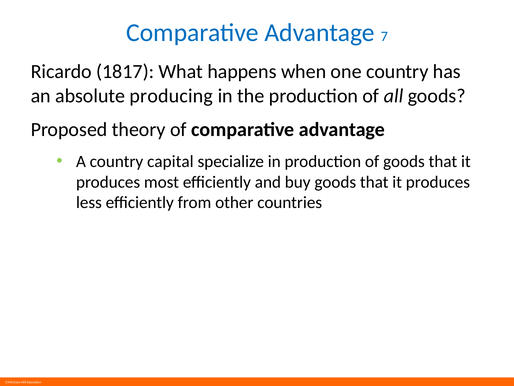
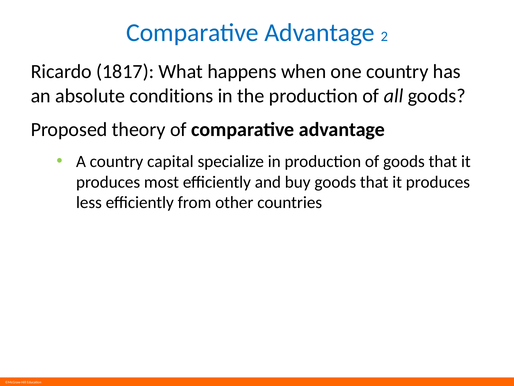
7: 7 -> 2 (384, 36)
producing: producing -> conditions (171, 96)
